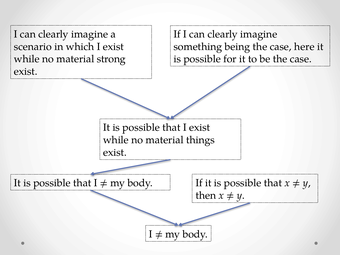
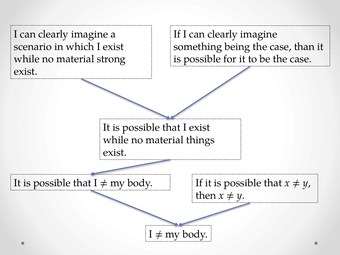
here: here -> than (304, 47)
